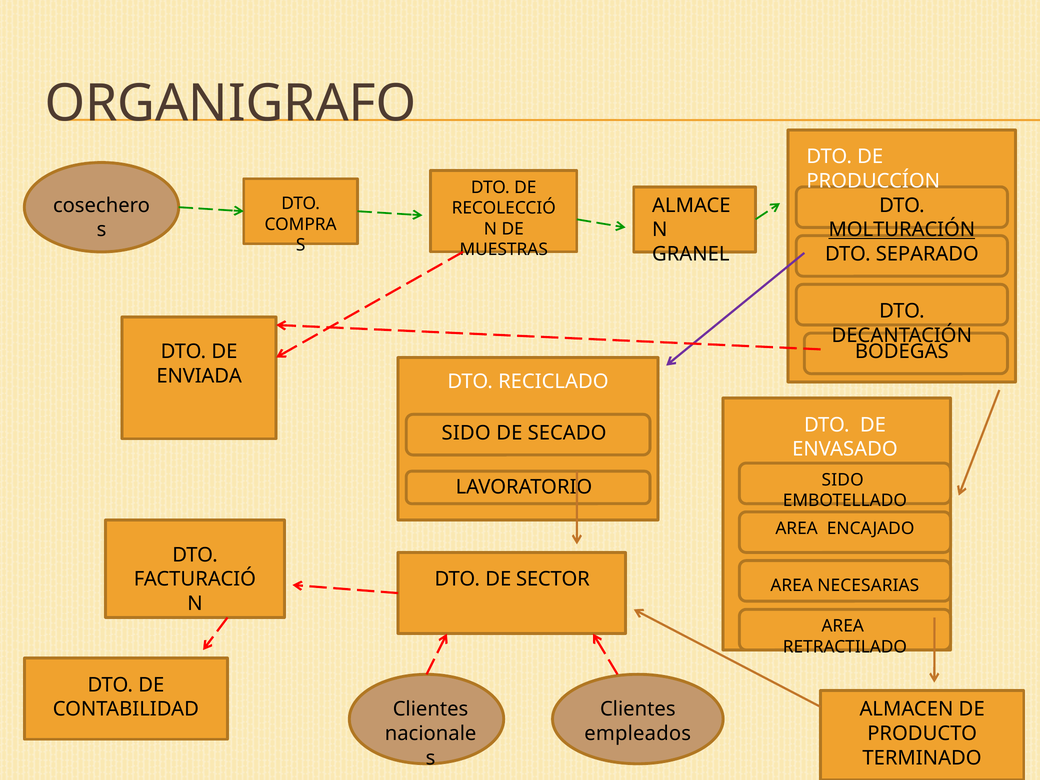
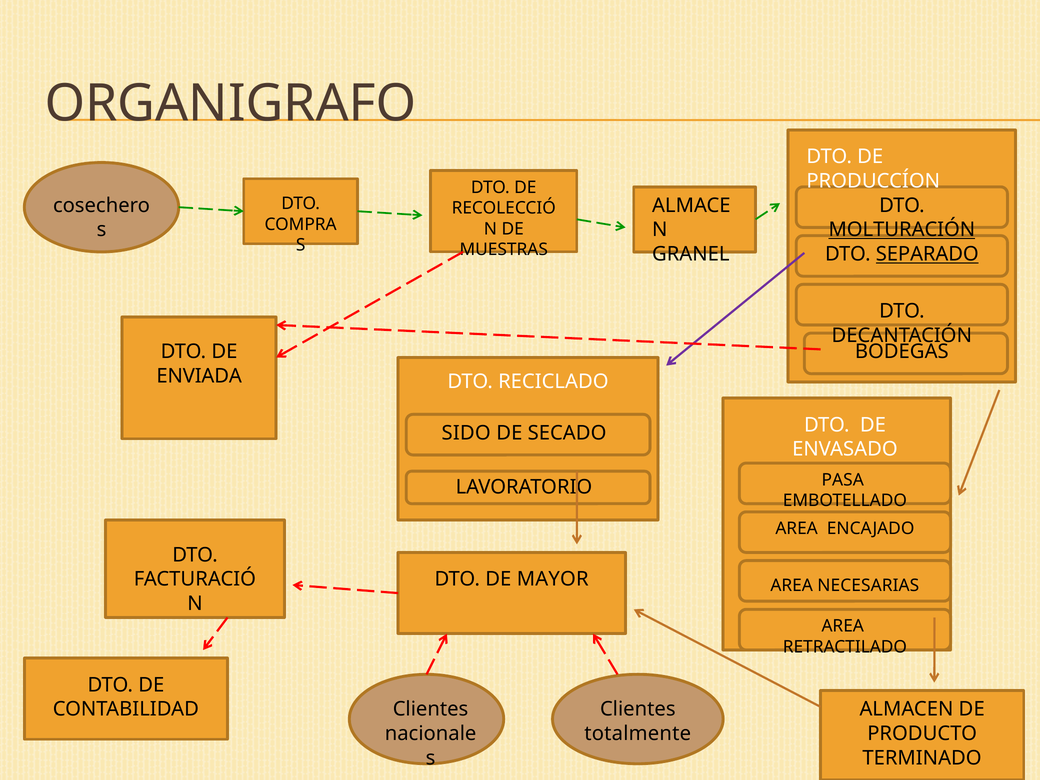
SEPARADO underline: none -> present (927, 254)
SIDO: SIDO -> PASA (843, 480)
SECTOR: SECTOR -> MAYOR (553, 579)
empleados: empleados -> totalmente (638, 734)
